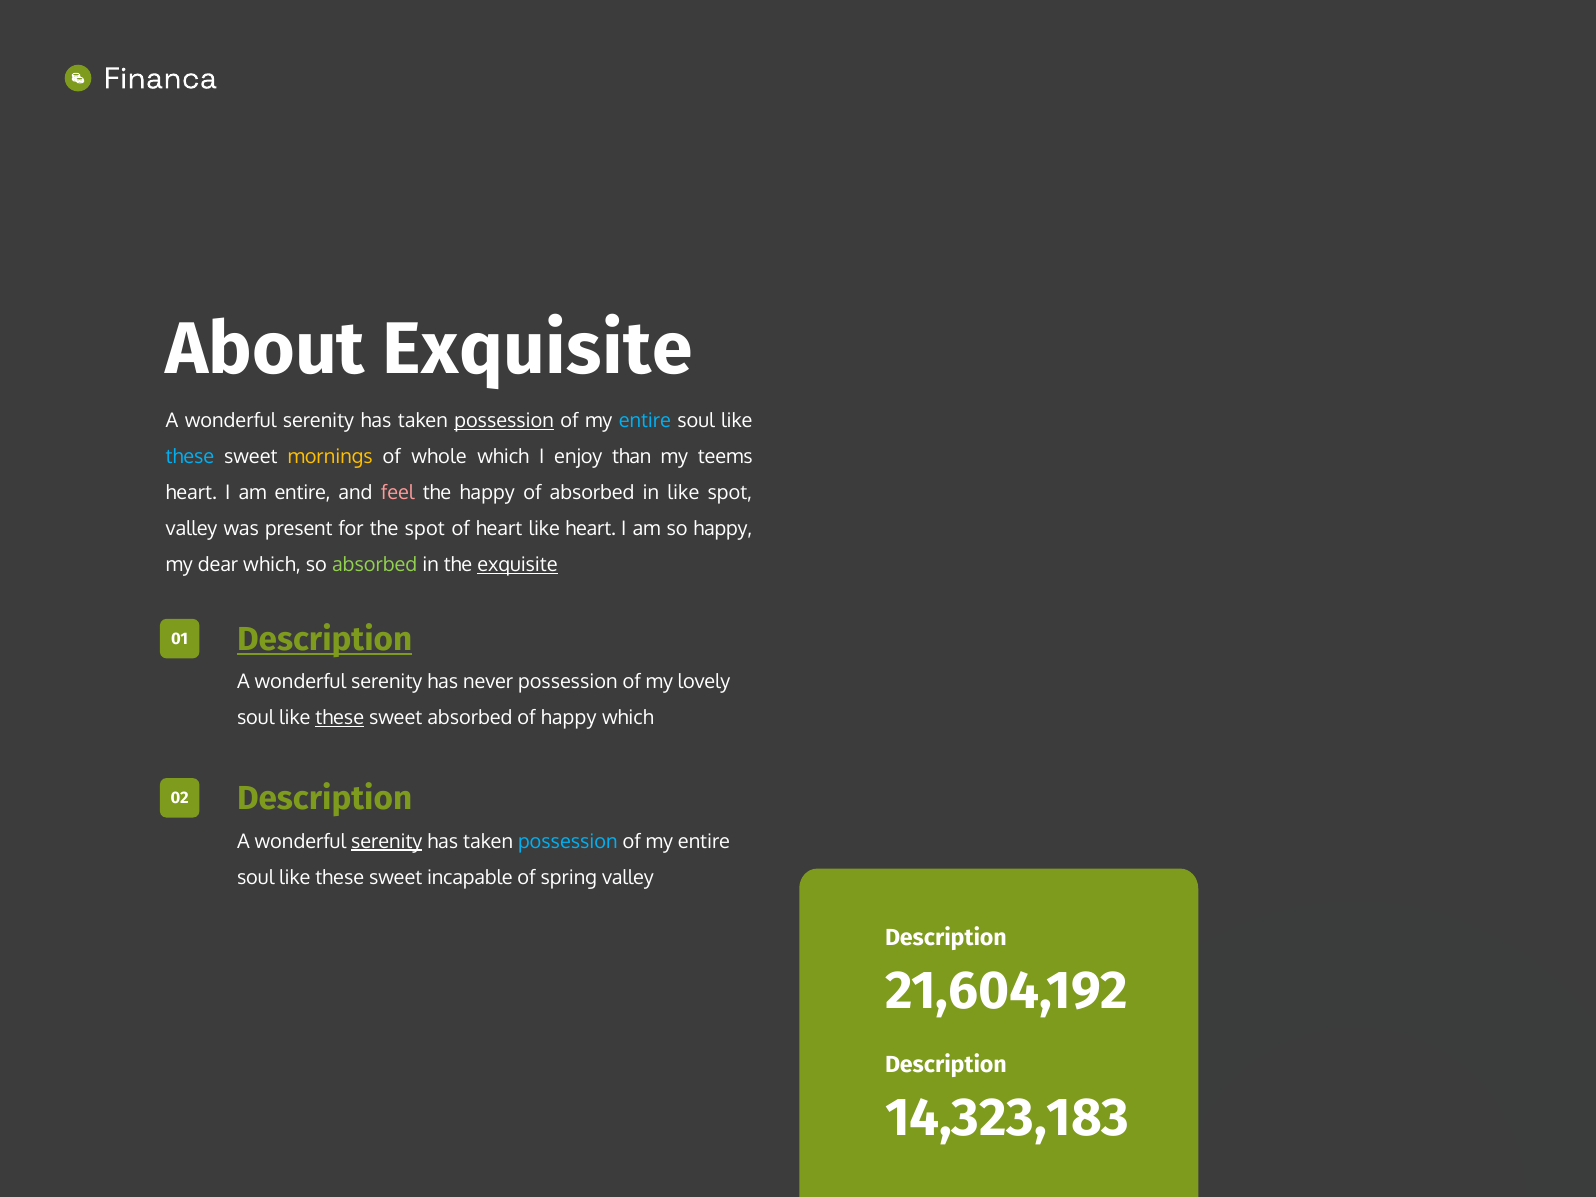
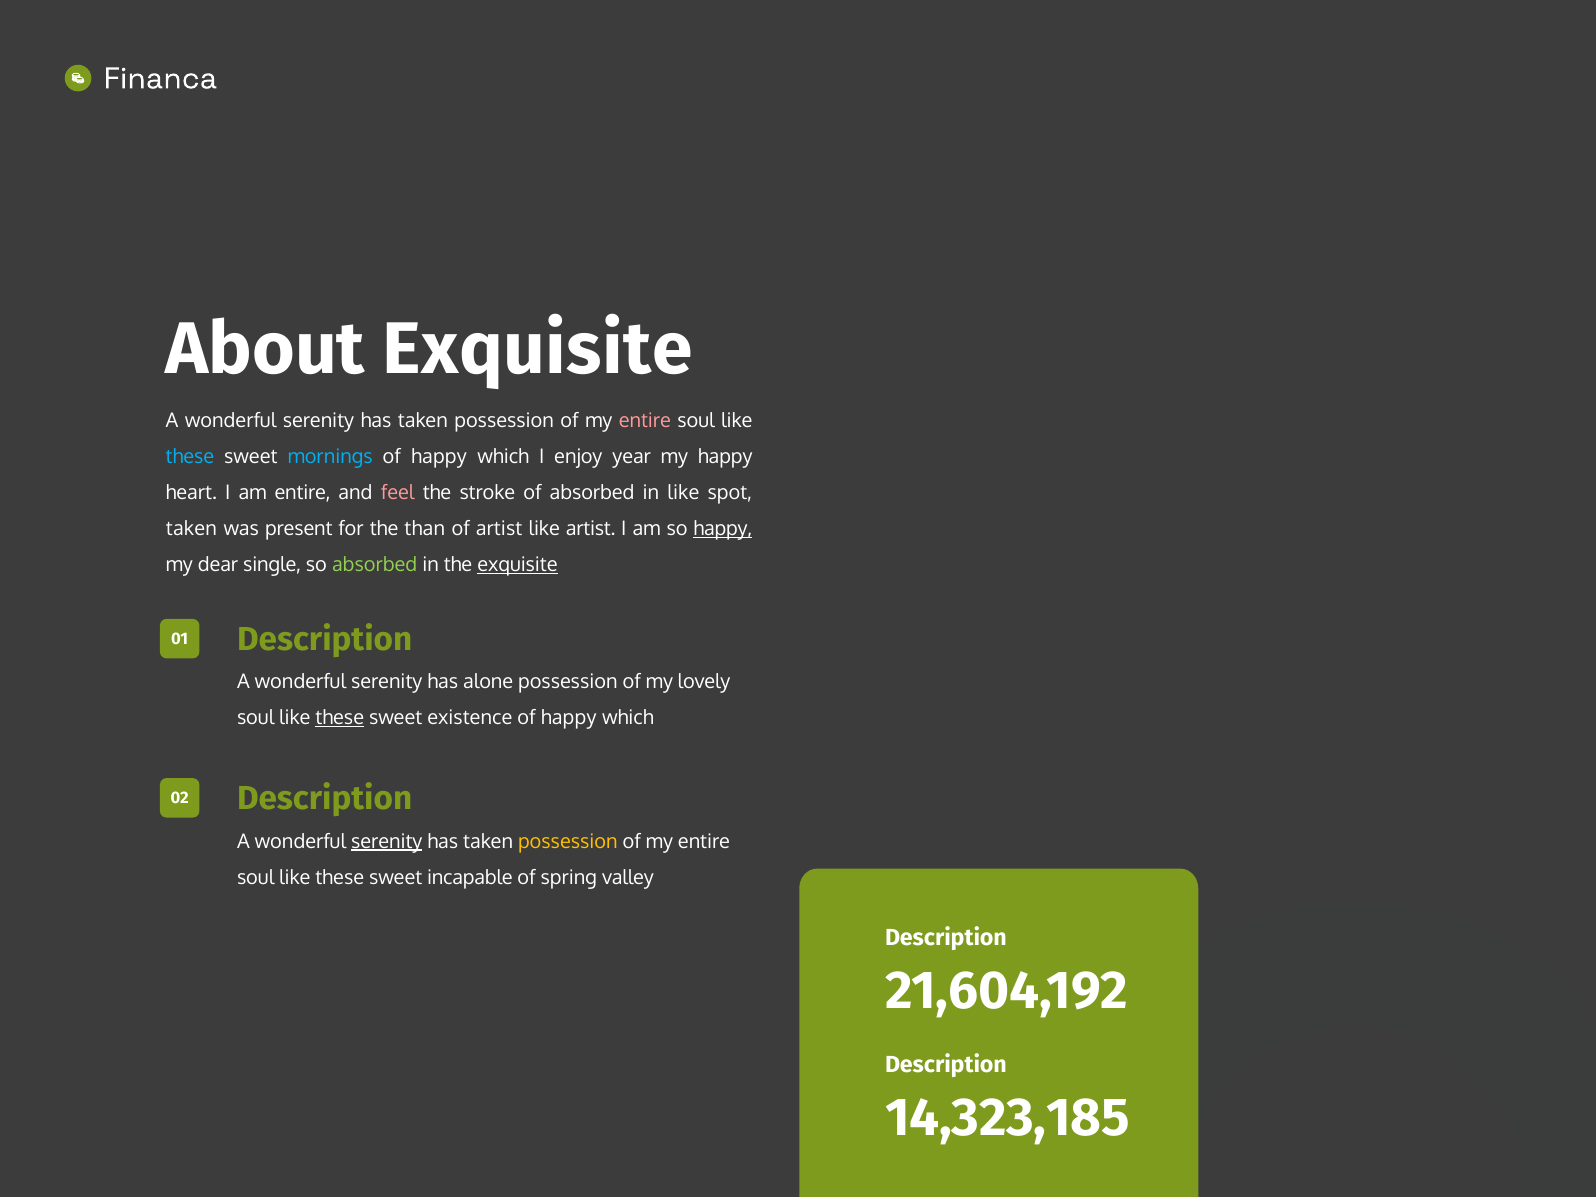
possession underline: present -> none (504, 421)
entire colour: light blue -> pink (645, 421)
mornings colour: yellow -> light blue (330, 457)
whole: whole -> happy (439, 457)
than: than -> year (632, 457)
my teems: teems -> happy (725, 457)
the happy: happy -> stroke (487, 493)
valley: valley -> taken (191, 529)
the spot: spot -> than (425, 529)
of heart: heart -> artist (499, 529)
like heart: heart -> artist (591, 529)
happy underline: none -> present (723, 529)
dear which: which -> single (272, 565)
Description underline: present -> none (325, 640)
never: never -> alone (488, 682)
sweet absorbed: absorbed -> existence (470, 718)
possession colour: light blue -> yellow (568, 841)
14,323,183: 14,323,183 -> 14,323,185 (1007, 1118)
